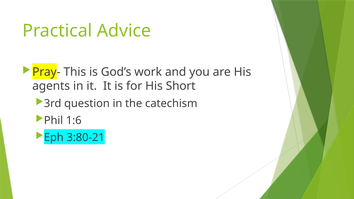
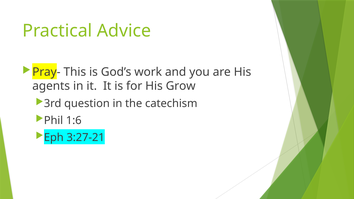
Short: Short -> Grow (181, 86)
3:80-21: 3:80-21 -> 3:27-21 (86, 137)
